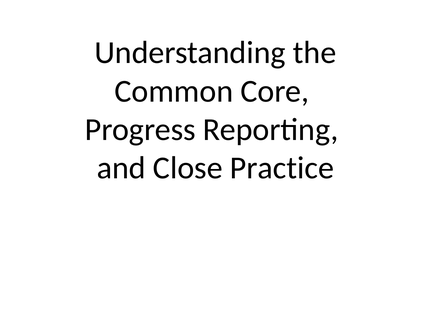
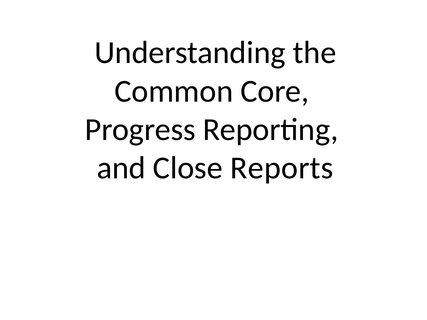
Practice: Practice -> Reports (282, 168)
